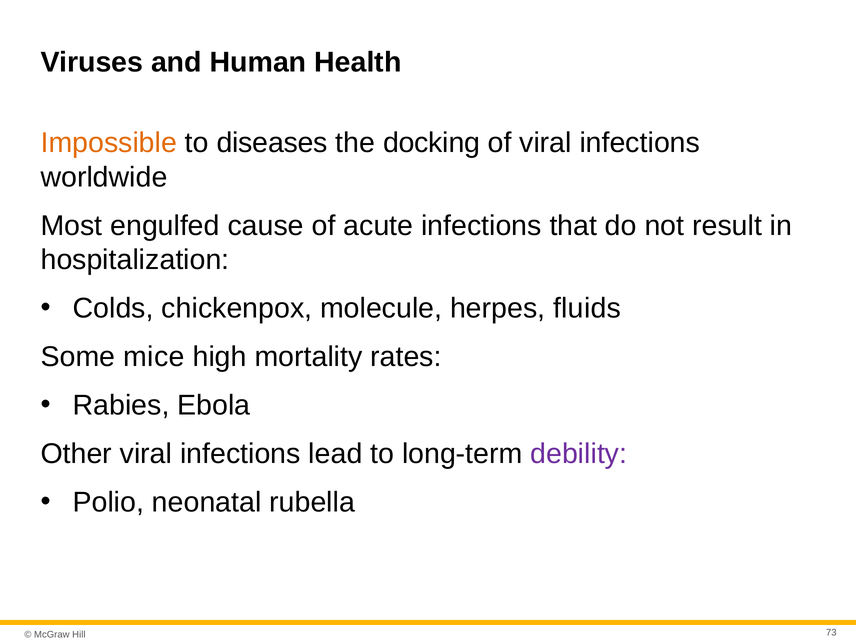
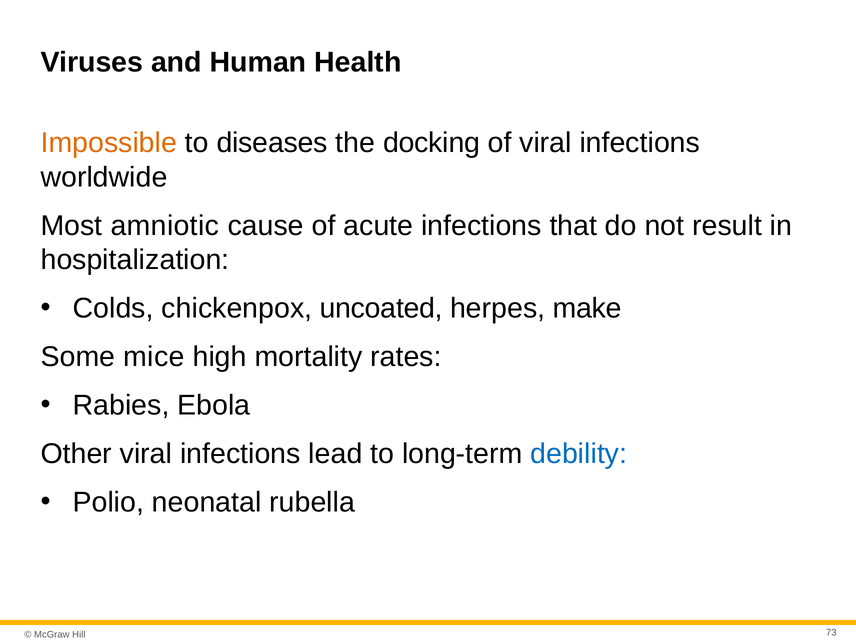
engulfed: engulfed -> amniotic (165, 226)
molecule: molecule -> uncoated (381, 308)
fluids: fluids -> make (587, 308)
debility colour: purple -> blue (579, 454)
